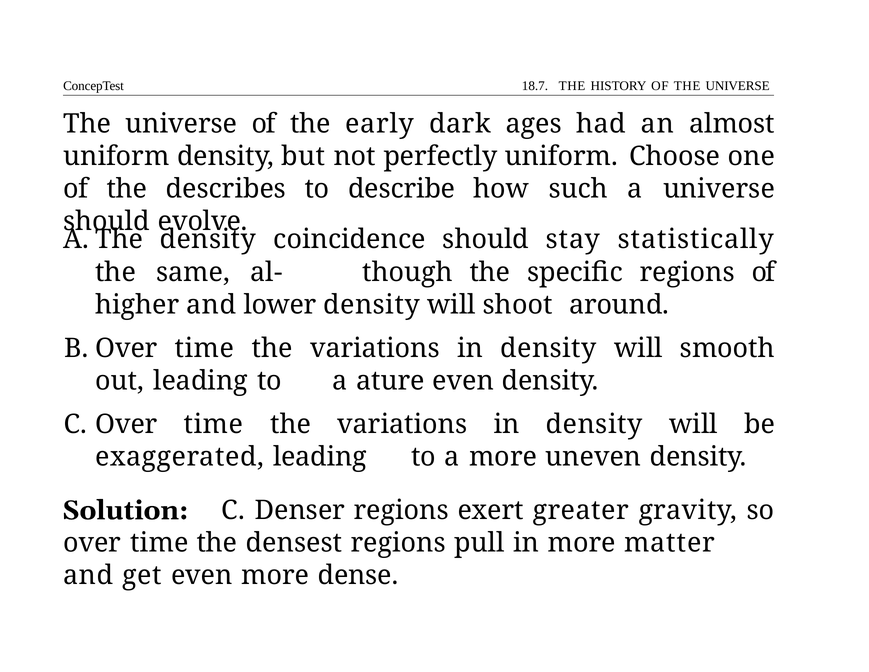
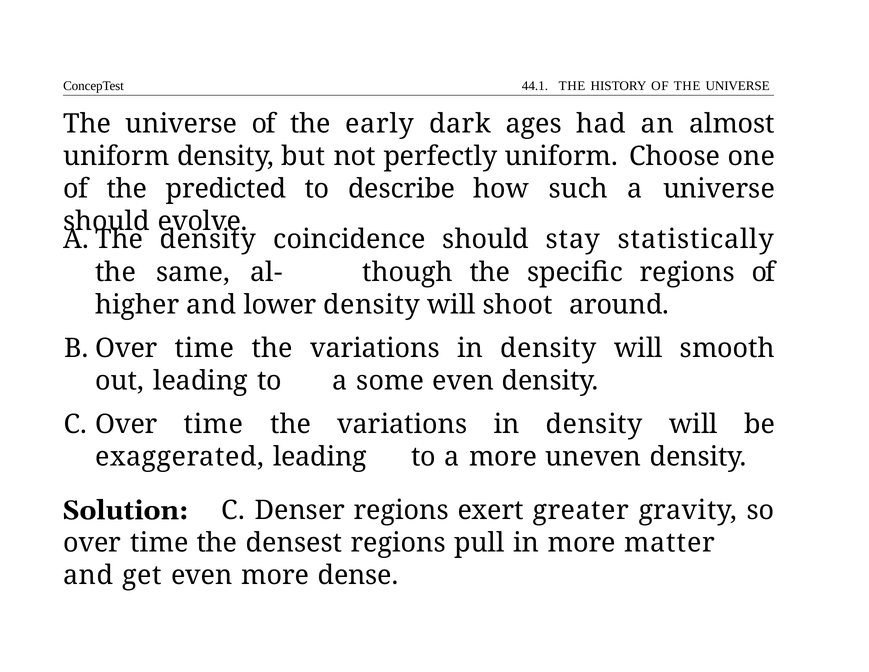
18.7: 18.7 -> 44.1 (535, 86)
describes: describes -> predicted (226, 189)
ature: ature -> some (390, 381)
